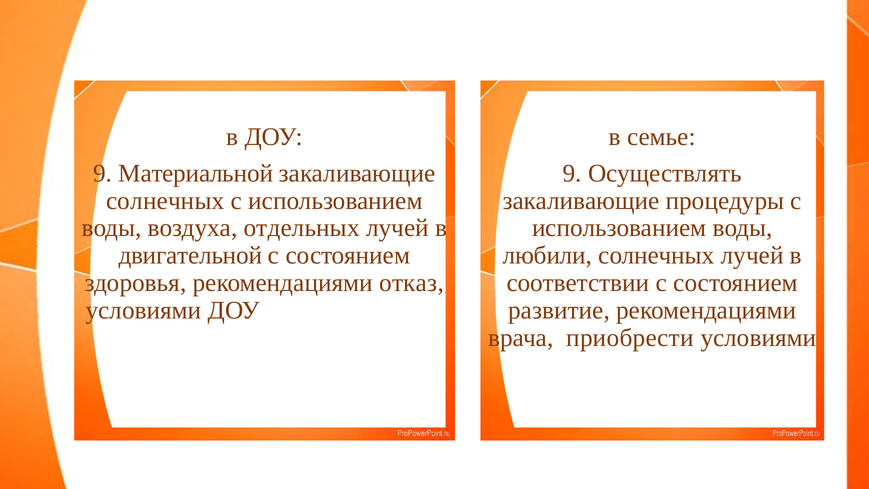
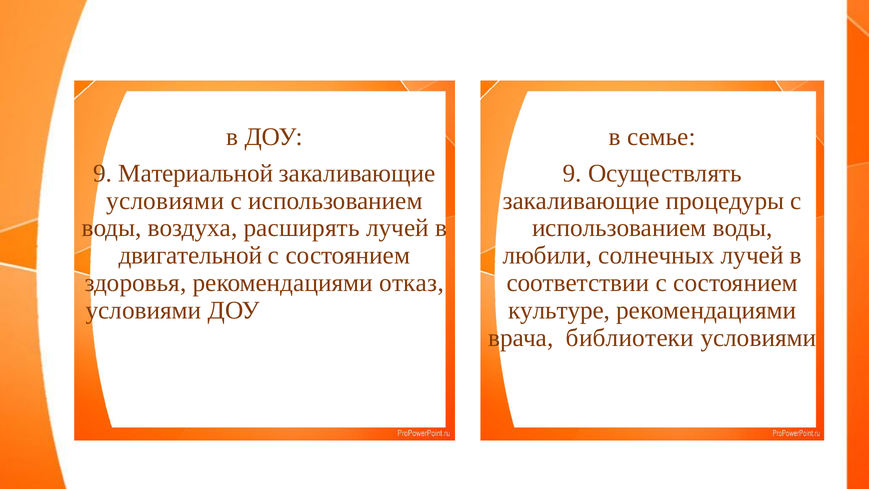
солнечных: солнечных -> условиями (165, 201)
отдельных: отдельных -> расширять (302, 228)
развитие: развитие -> культуре (559, 310)
приобрести: приобрести -> библиотеки (630, 338)
